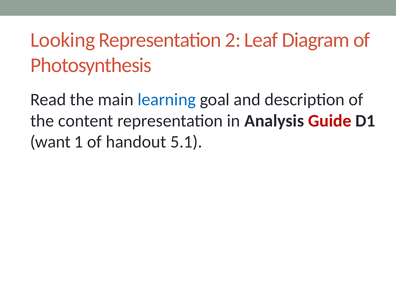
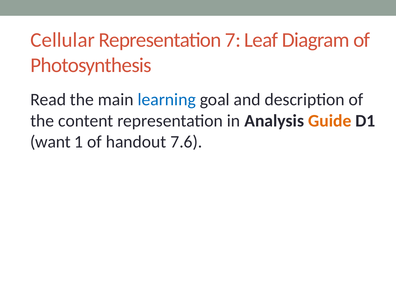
Looking: Looking -> Cellular (63, 40)
2: 2 -> 7 (233, 40)
Guide colour: red -> orange (330, 121)
5.1: 5.1 -> 7.6 (186, 142)
